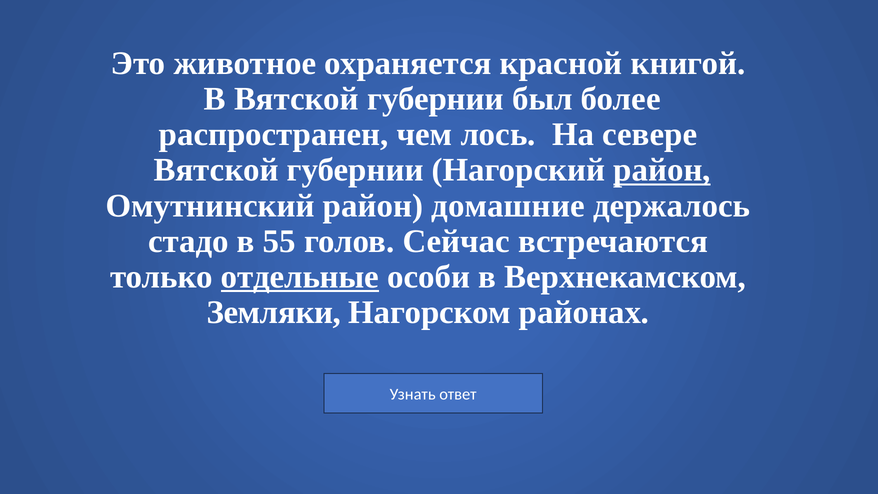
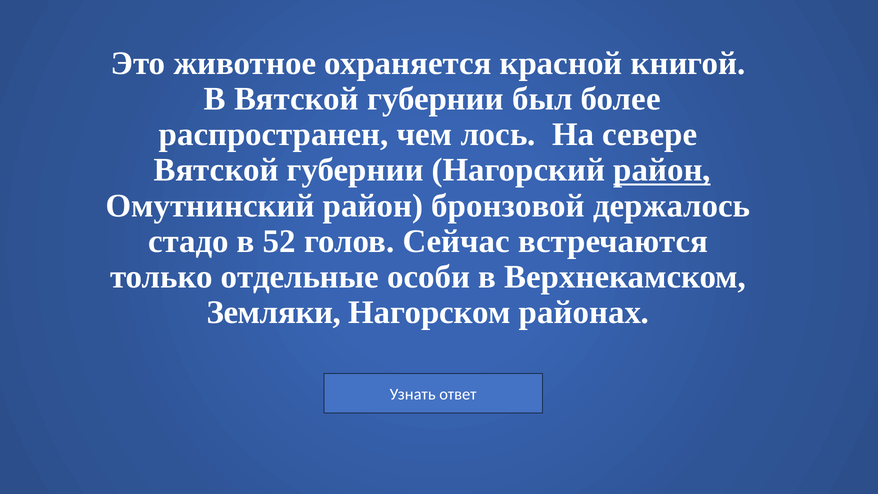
домашние: домашние -> бронзовой (508, 206)
55: 55 -> 52 (279, 241)
отдельные underline: present -> none (300, 277)
